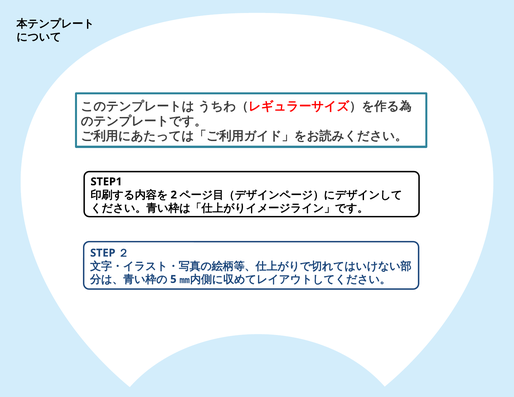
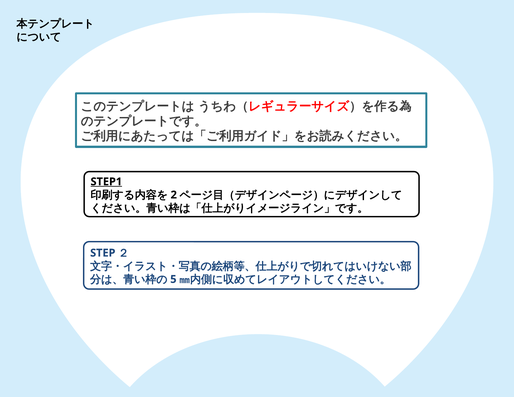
STEP1 underline: none -> present (106, 182)
